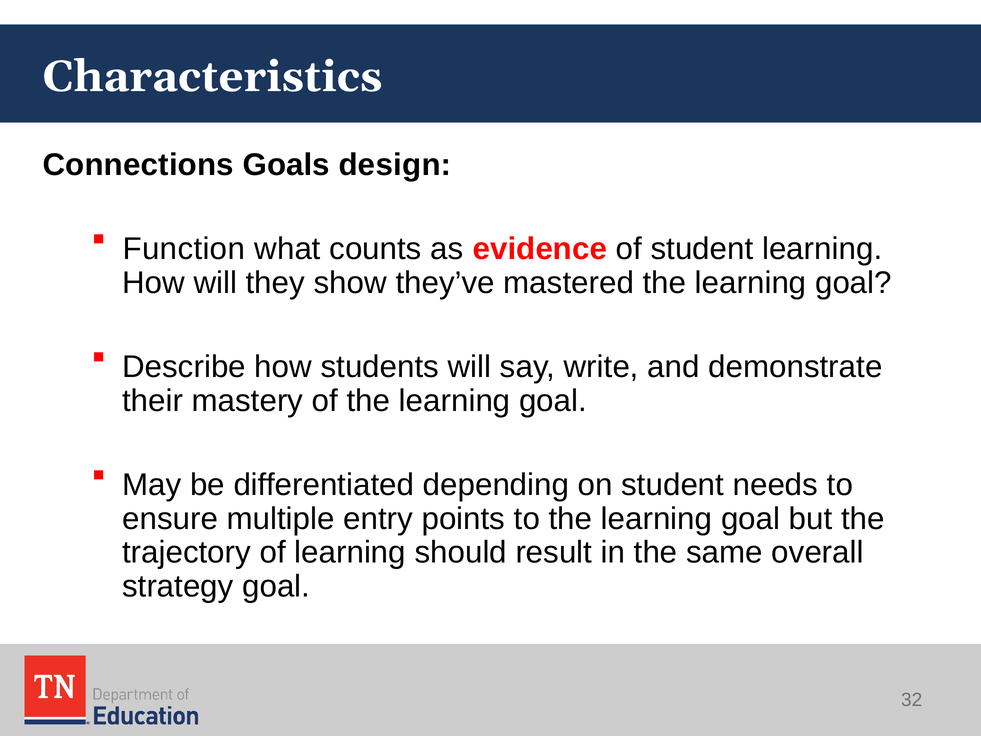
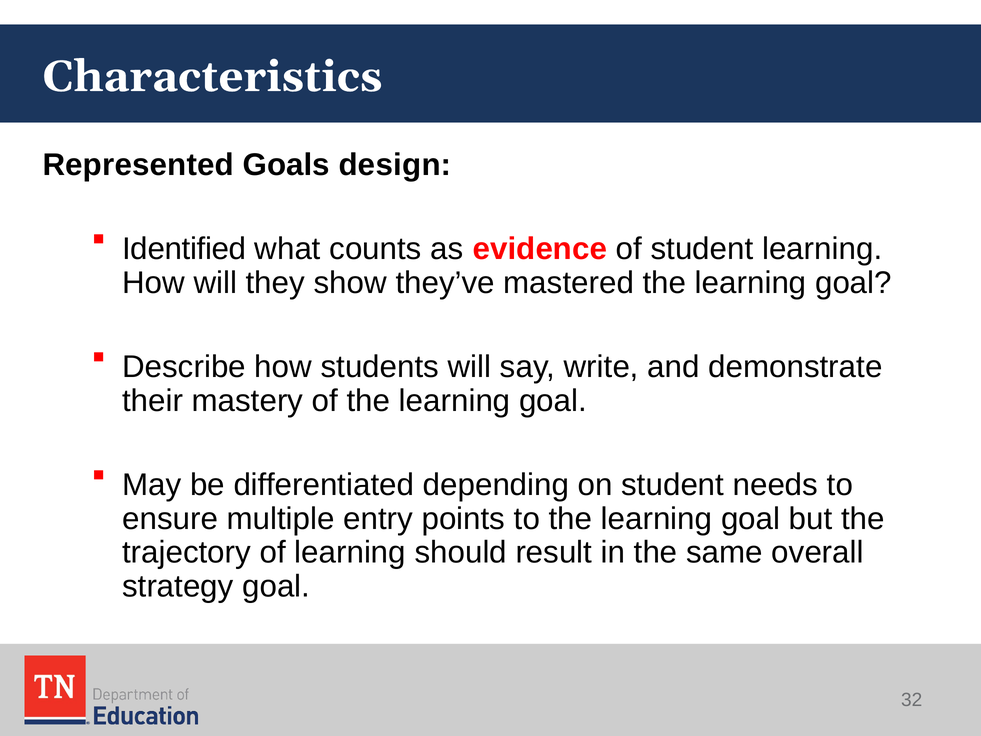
Connections: Connections -> Represented (138, 165)
Function: Function -> Identified (184, 249)
